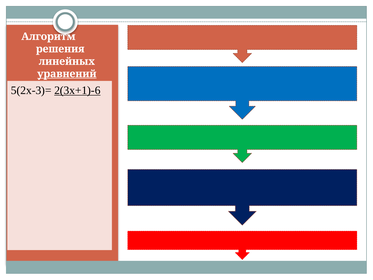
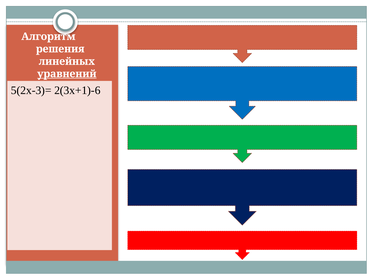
2(3х+1)-6 underline: present -> none (77, 90)
